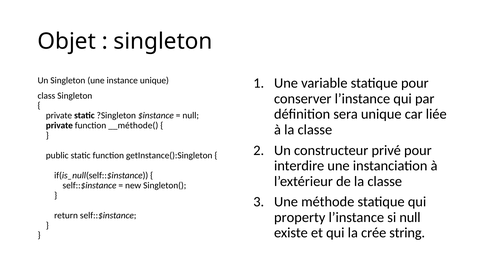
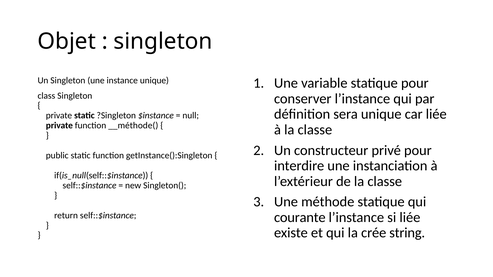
property: property -> courante (300, 218)
si null: null -> liée (410, 218)
